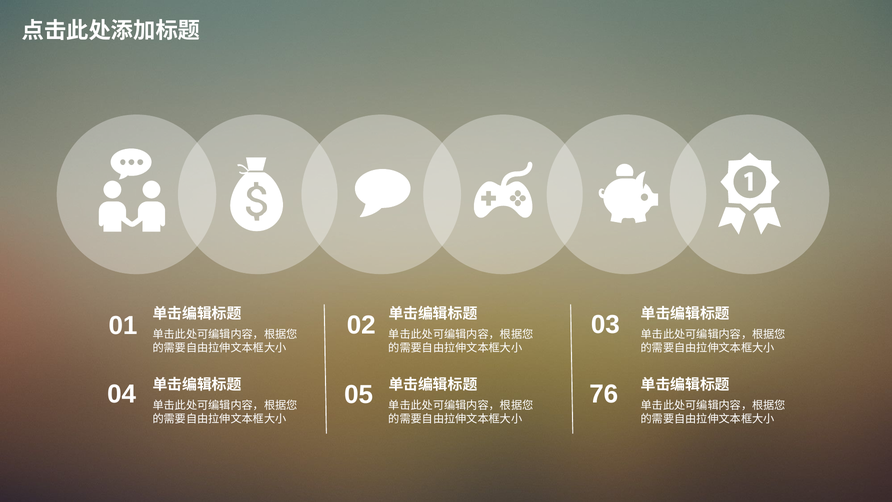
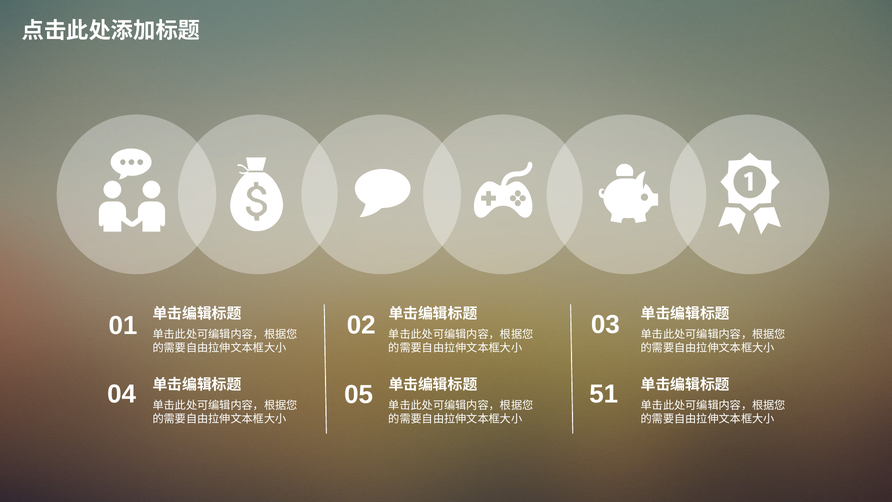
76: 76 -> 51 (604, 394)
